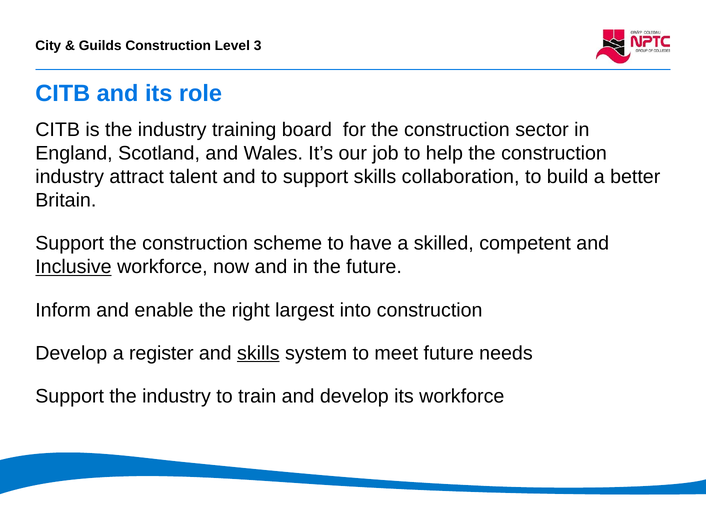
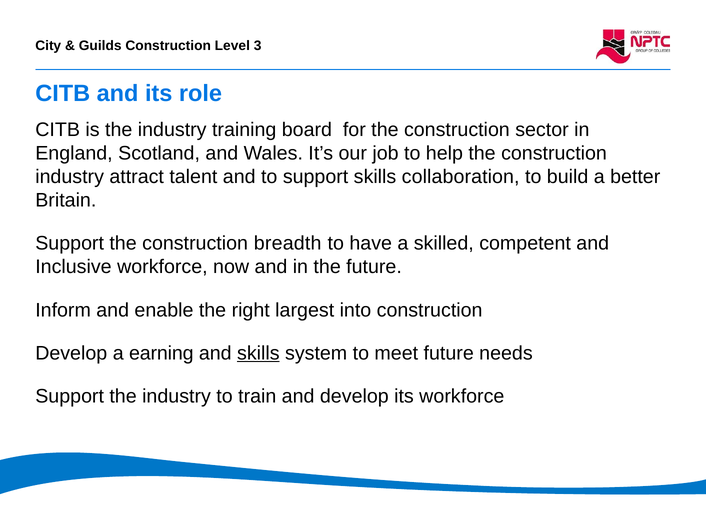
scheme: scheme -> breadth (288, 244)
Inclusive underline: present -> none (73, 267)
register: register -> earning (161, 354)
